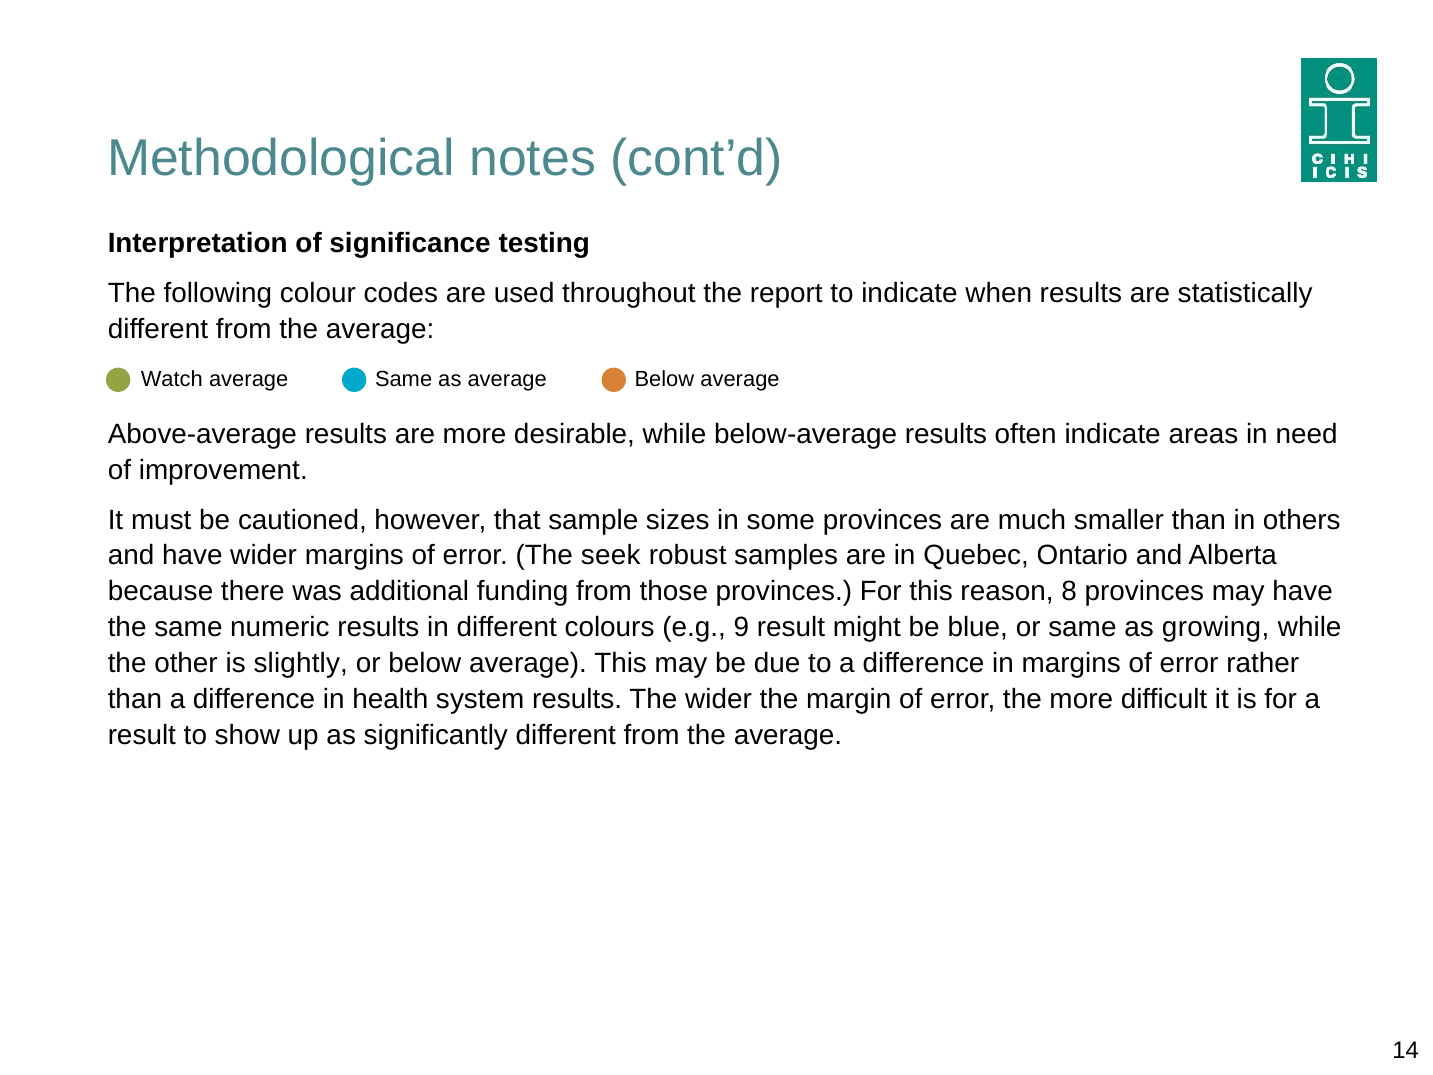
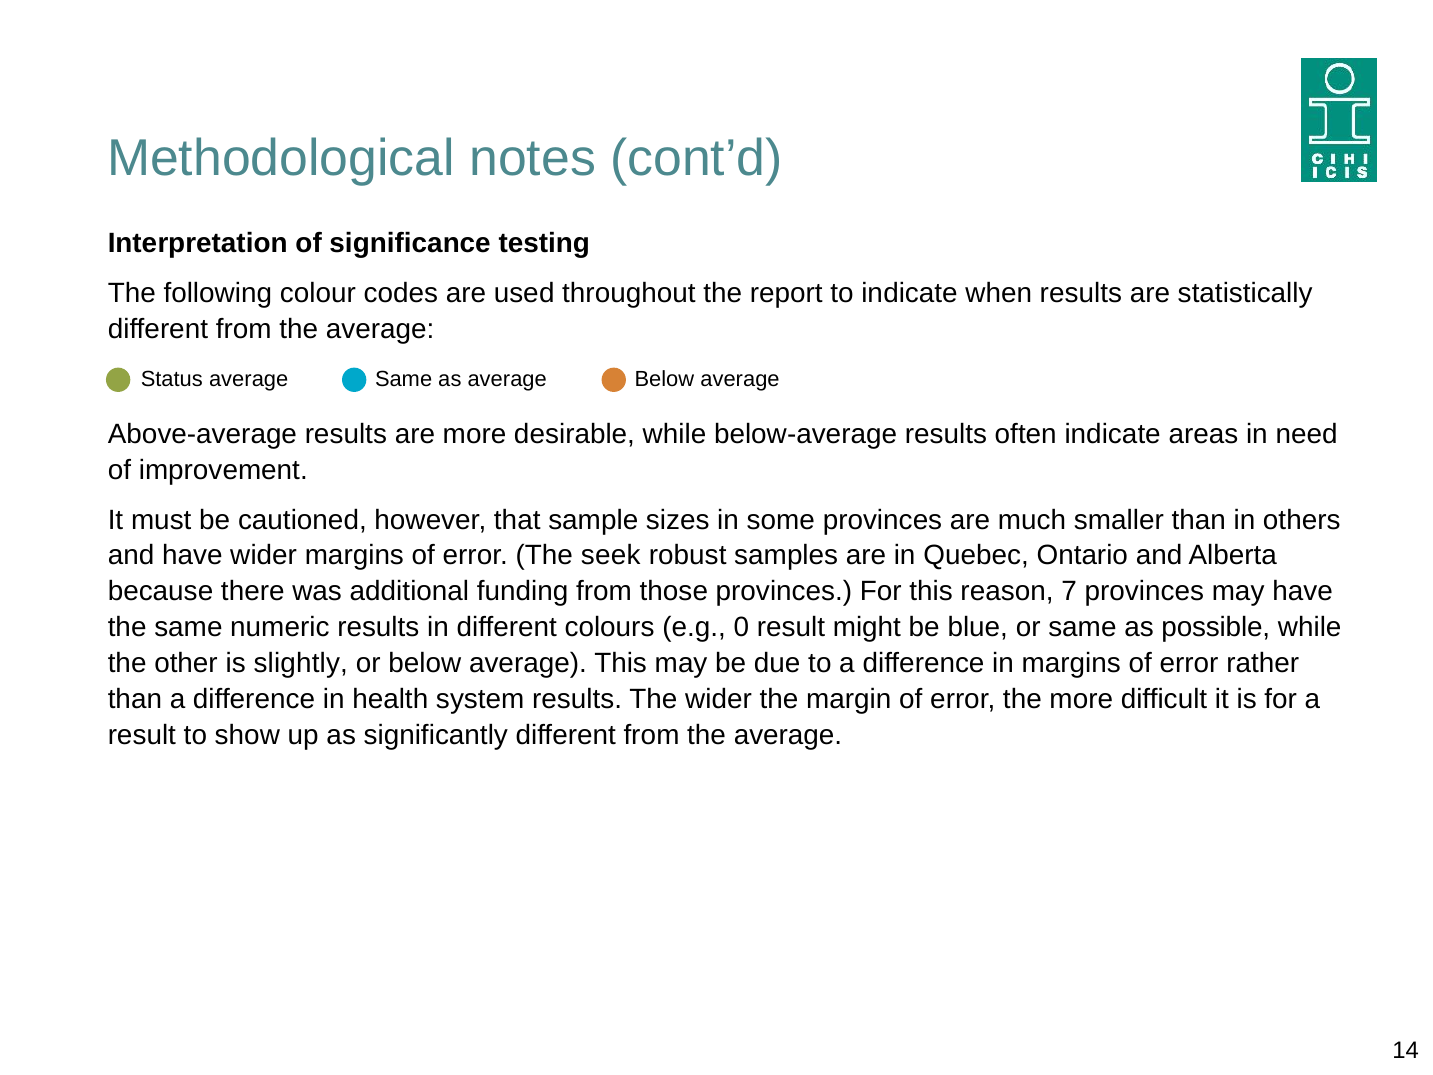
Watch: Watch -> Status (172, 380)
8: 8 -> 7 (1069, 591)
9: 9 -> 0 (741, 627)
growing: growing -> possible (1216, 627)
